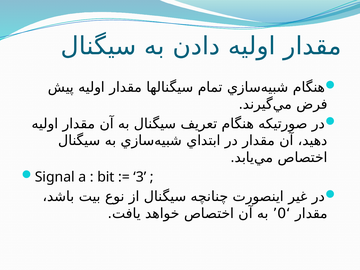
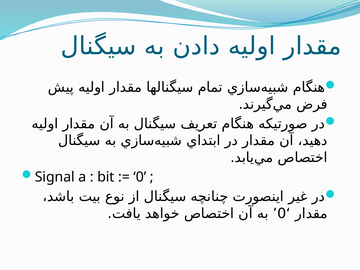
3: 3 -> 0 (140, 177)
